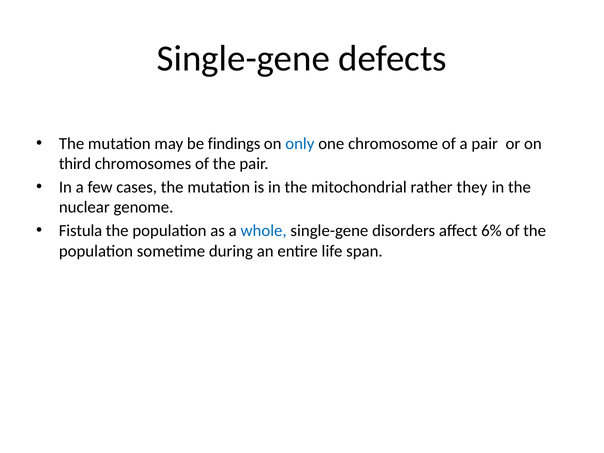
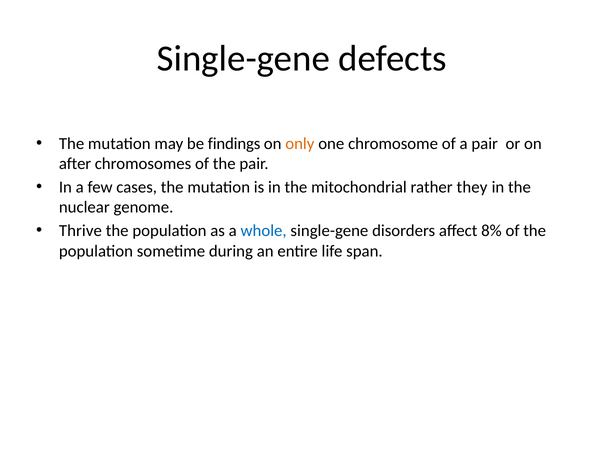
only colour: blue -> orange (300, 144)
third: third -> after (75, 164)
Fistula: Fistula -> Thrive (80, 231)
6%: 6% -> 8% (491, 231)
